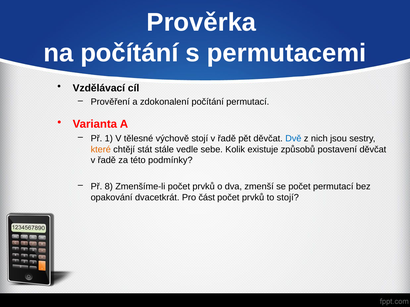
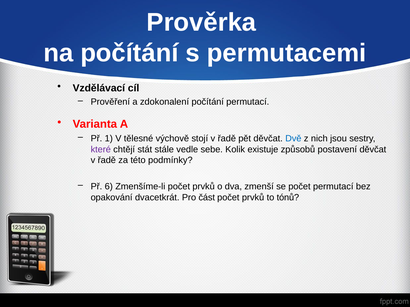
které colour: orange -> purple (101, 150)
8: 8 -> 6 (109, 187)
to stojí: stojí -> tónů (288, 198)
